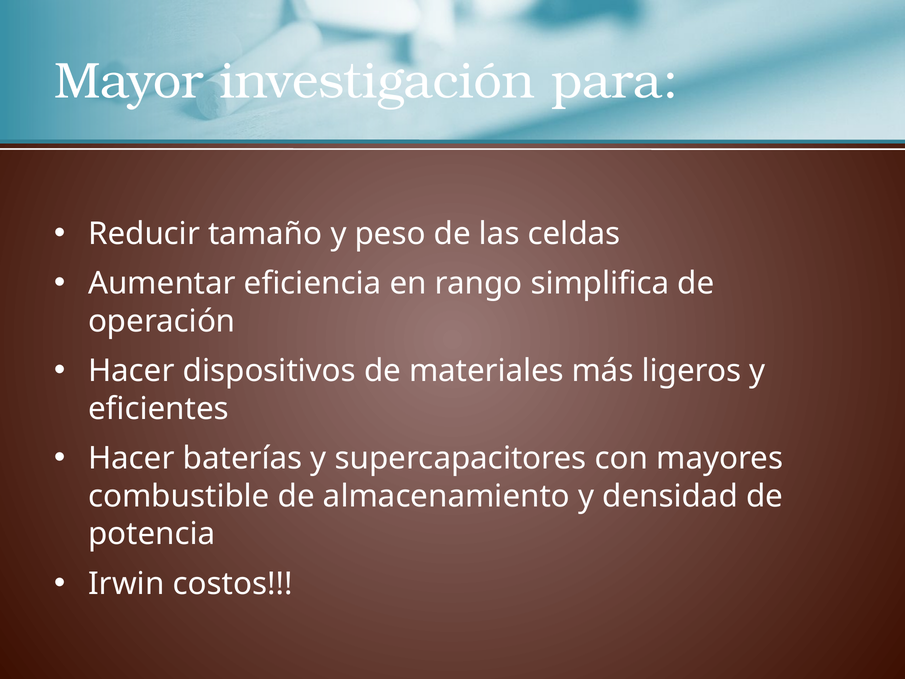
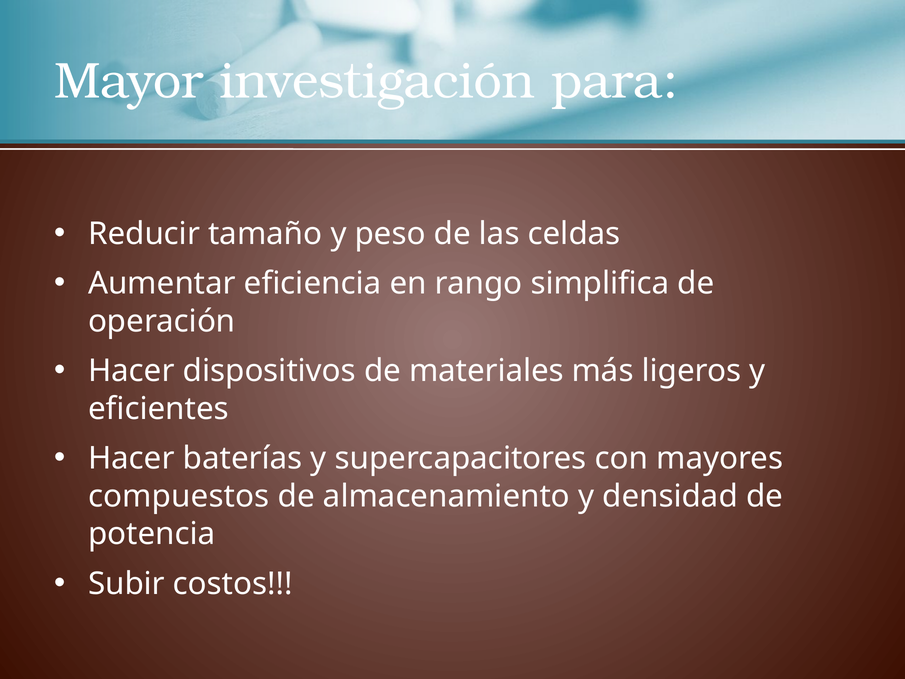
combustible: combustible -> compuestos (179, 496)
Irwin: Irwin -> Subir (126, 584)
